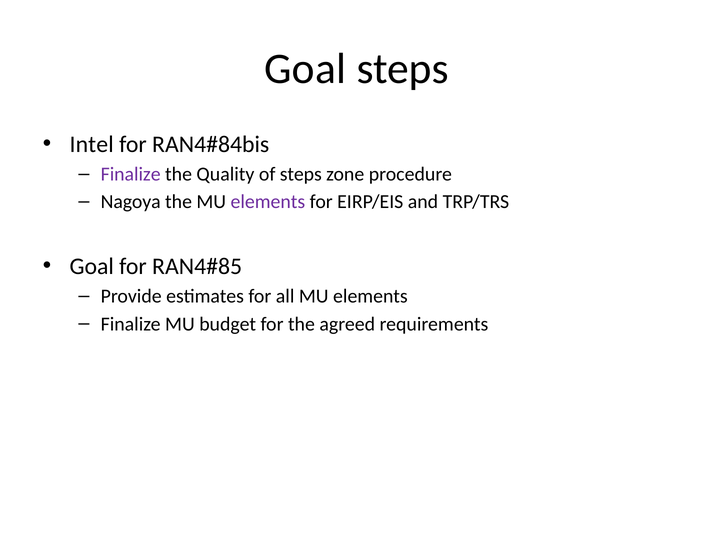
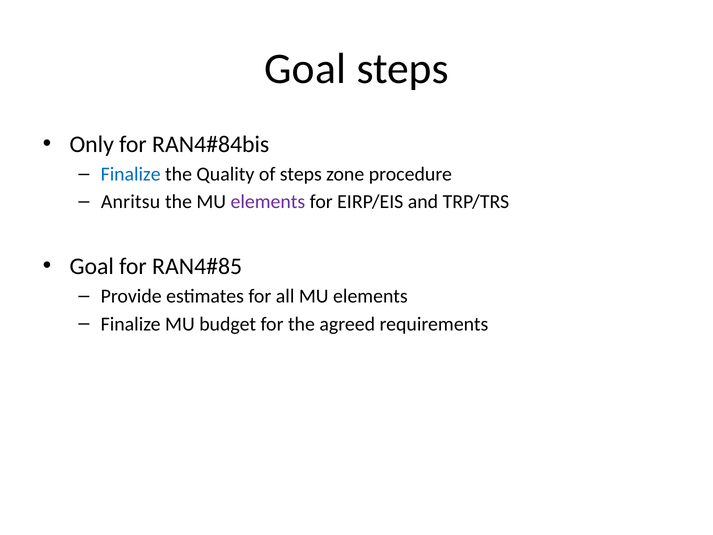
Intel: Intel -> Only (92, 144)
Finalize colour: purple -> blue (131, 174)
Nagoya: Nagoya -> Anritsu (131, 202)
